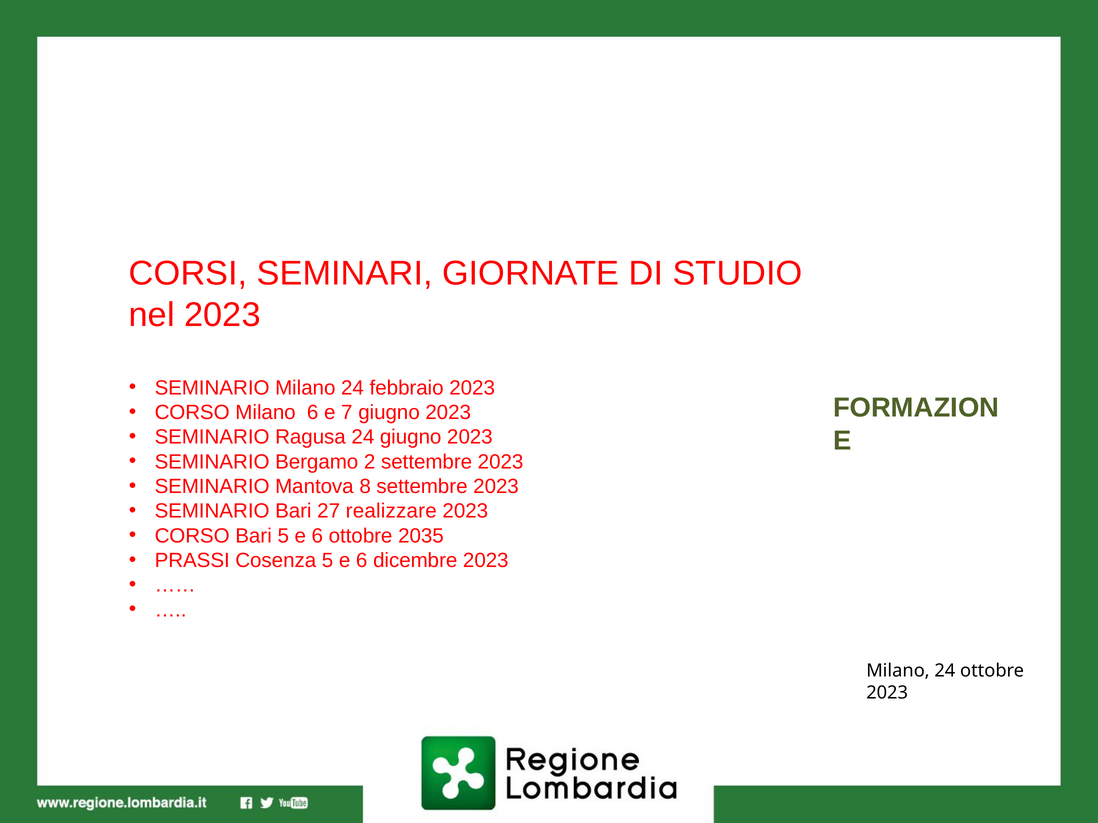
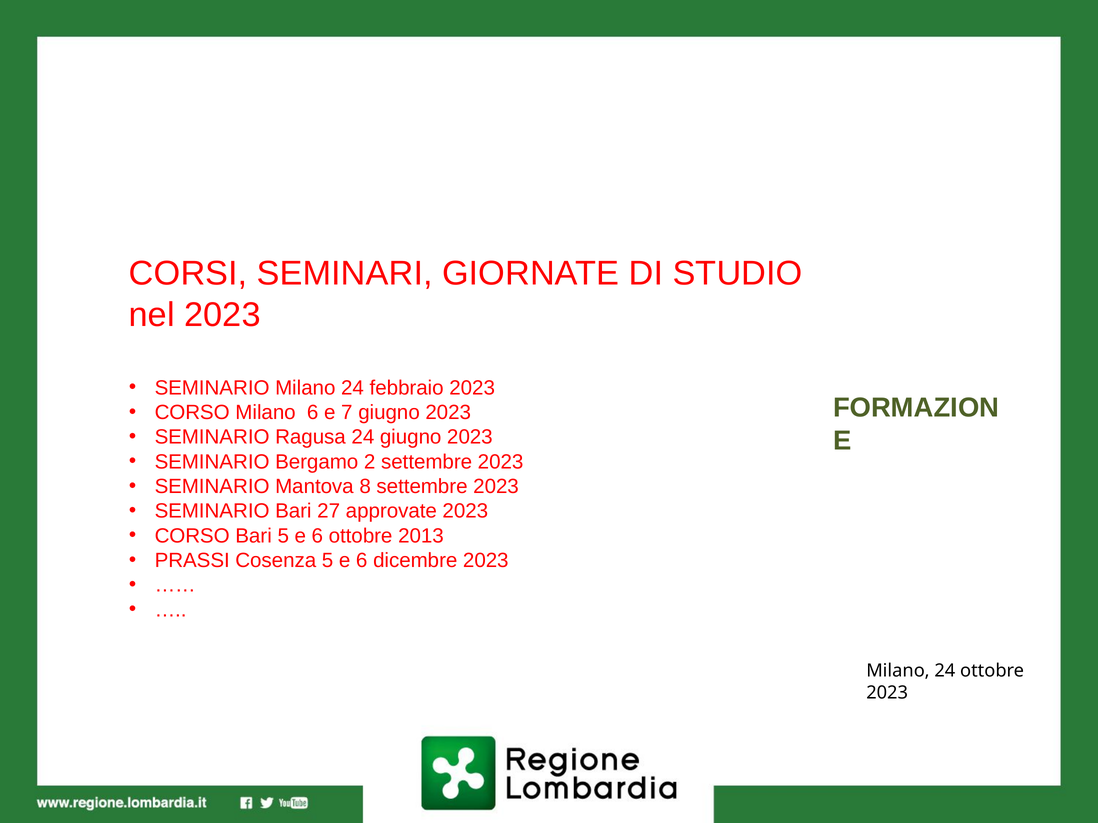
realizzare: realizzare -> approvate (391, 512)
2035: 2035 -> 2013 (421, 536)
